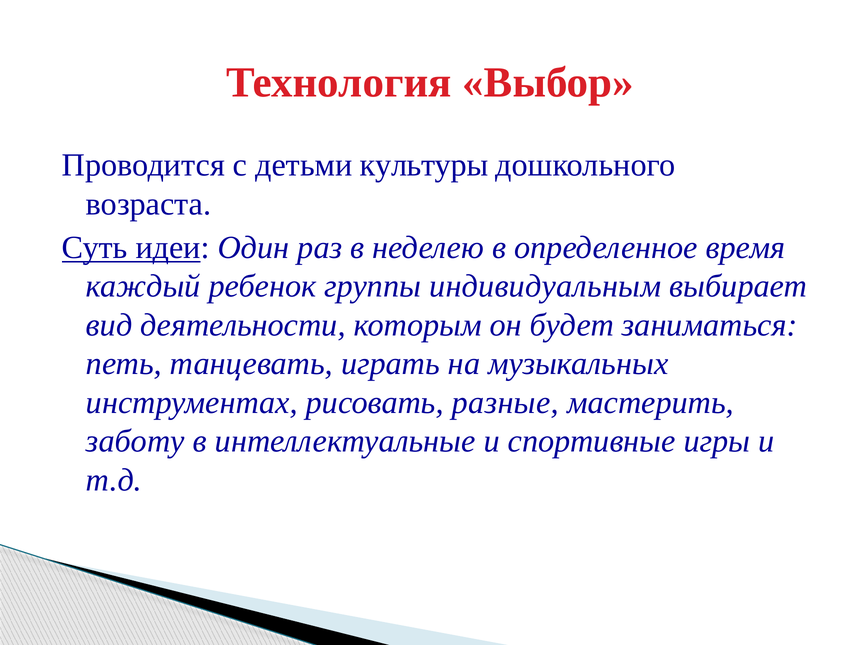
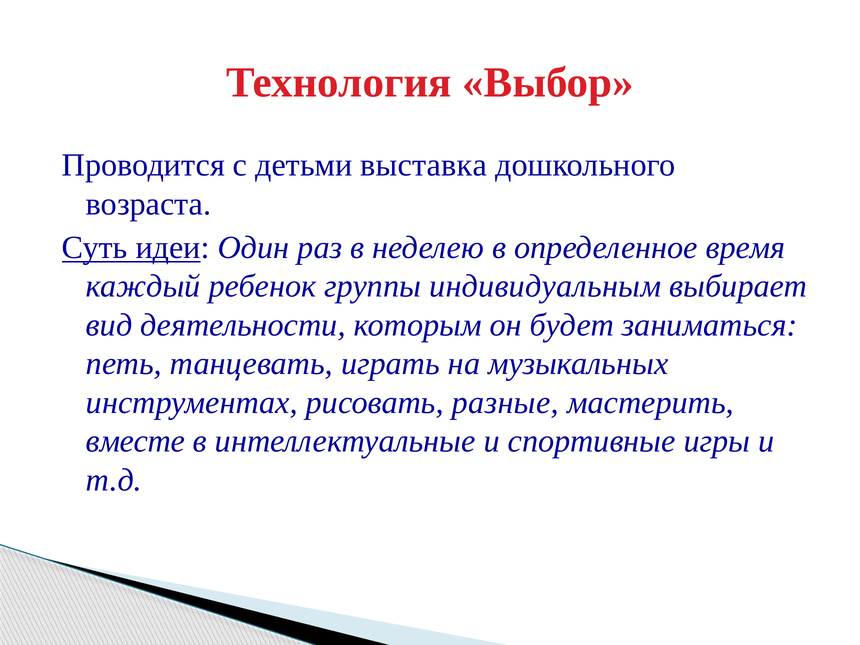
культуры: культуры -> выставка (424, 165)
заботу: заботу -> вместе (136, 441)
